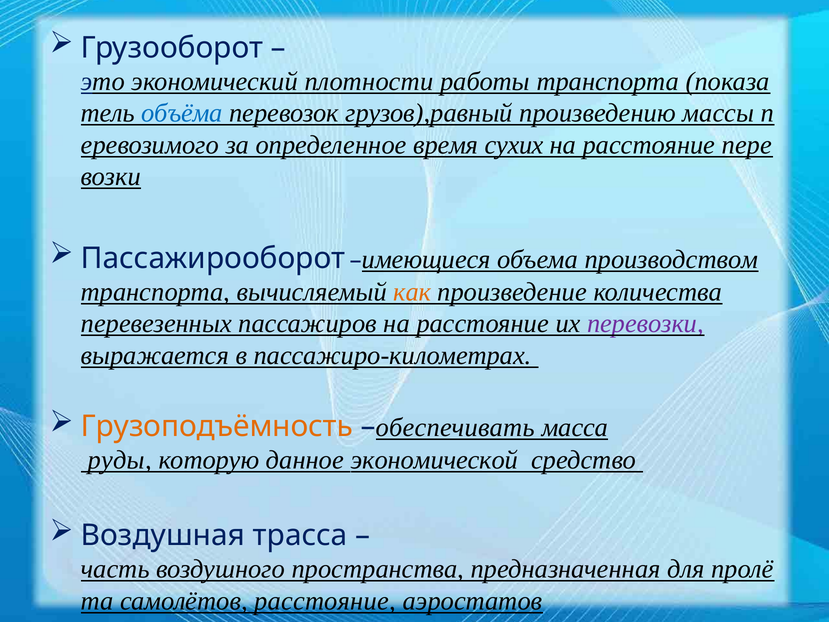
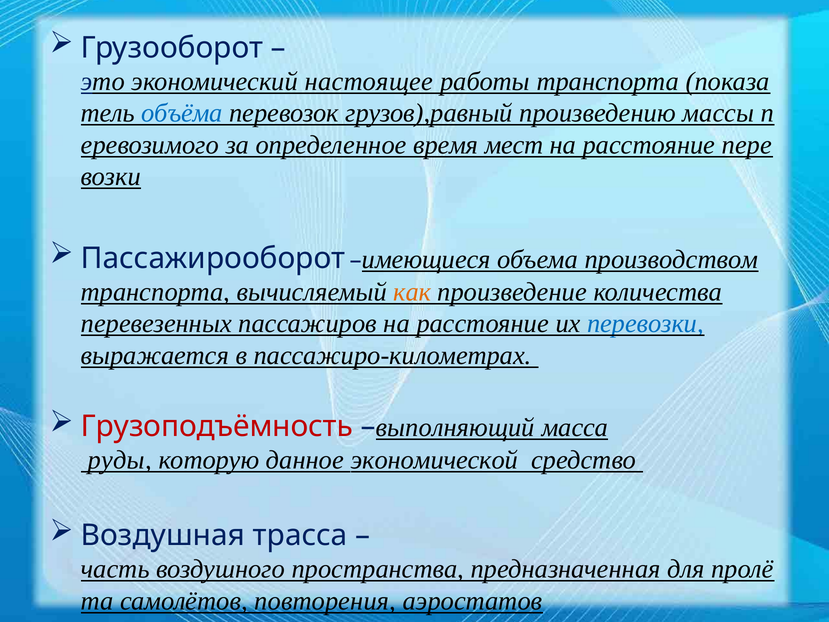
плотности: плотности -> настоящее (369, 81)
сухих: сухих -> мест (514, 145)
перевозки colour: purple -> blue (645, 324)
Грузоподъёмность colour: orange -> red (217, 426)
обеспечивать: обеспечивать -> выполняющий (455, 427)
самолётов расстояние: расстояние -> повторения (325, 601)
